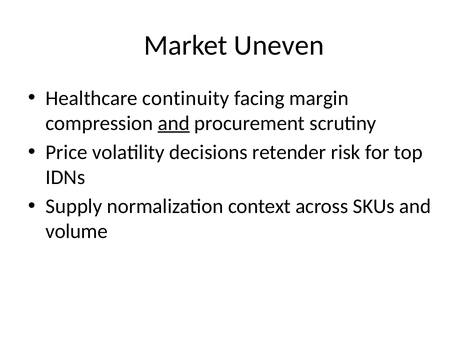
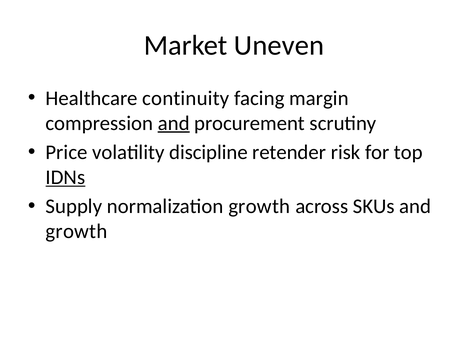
decisions: decisions -> discipline (208, 152)
IDNs underline: none -> present (65, 177)
normalization context: context -> growth (259, 206)
volume: volume -> growth (76, 231)
